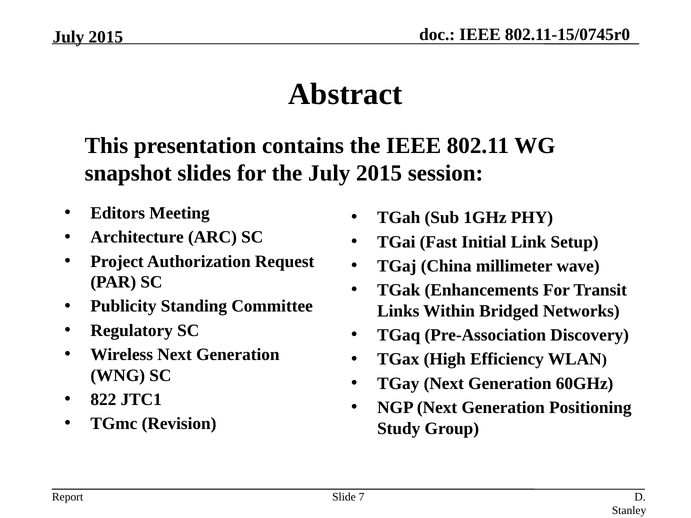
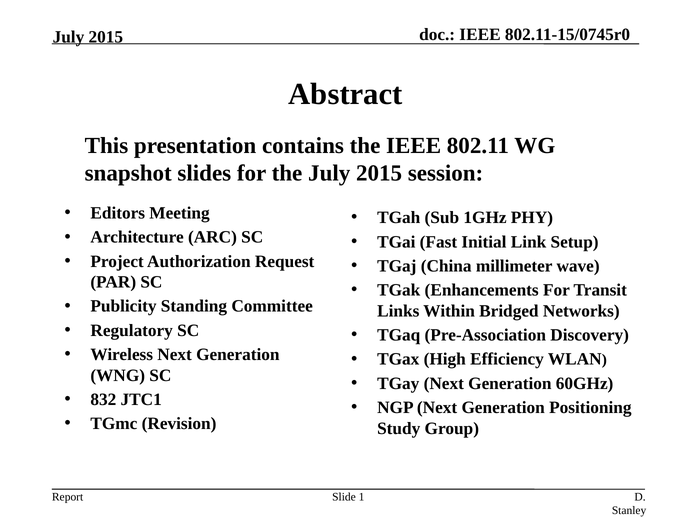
822: 822 -> 832 (103, 400)
7: 7 -> 1 (362, 497)
